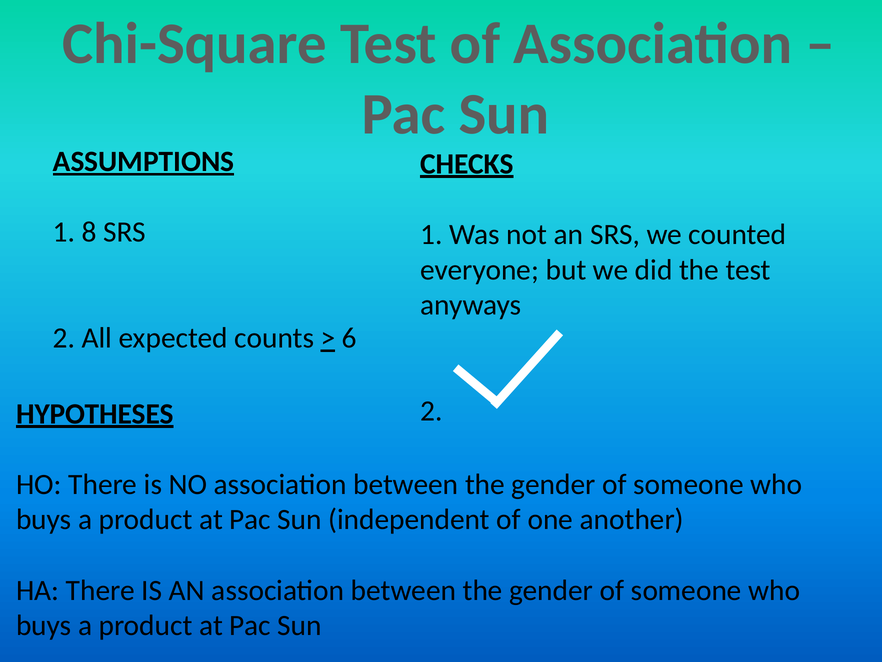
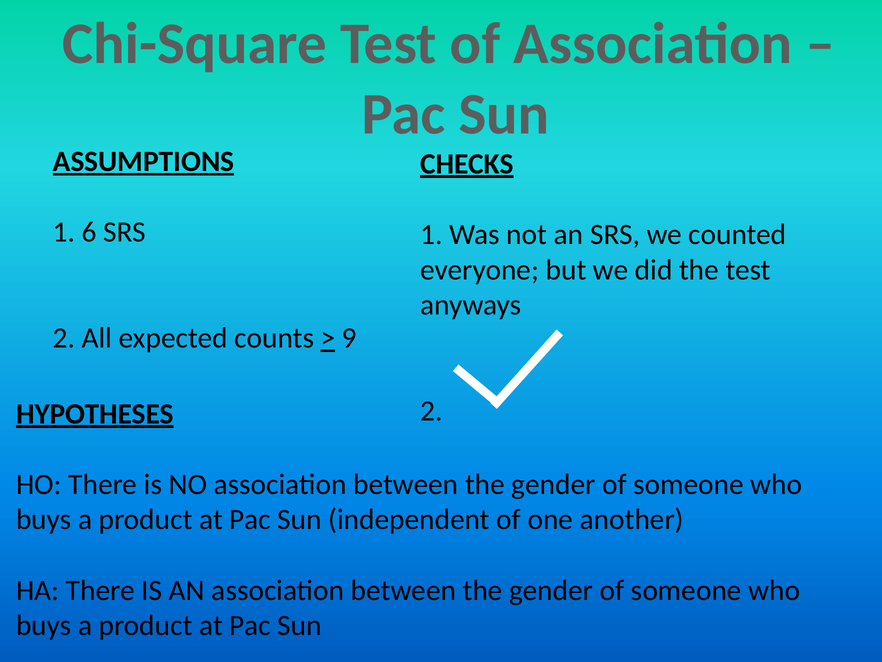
8: 8 -> 6 (89, 232)
6: 6 -> 9 (349, 338)
